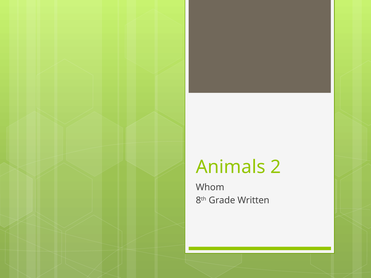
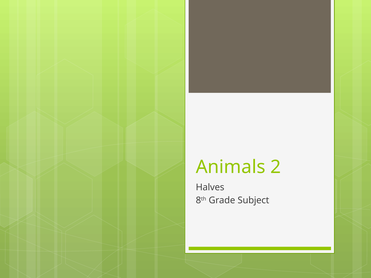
Whom: Whom -> Halves (210, 187)
Written: Written -> Subject (253, 200)
